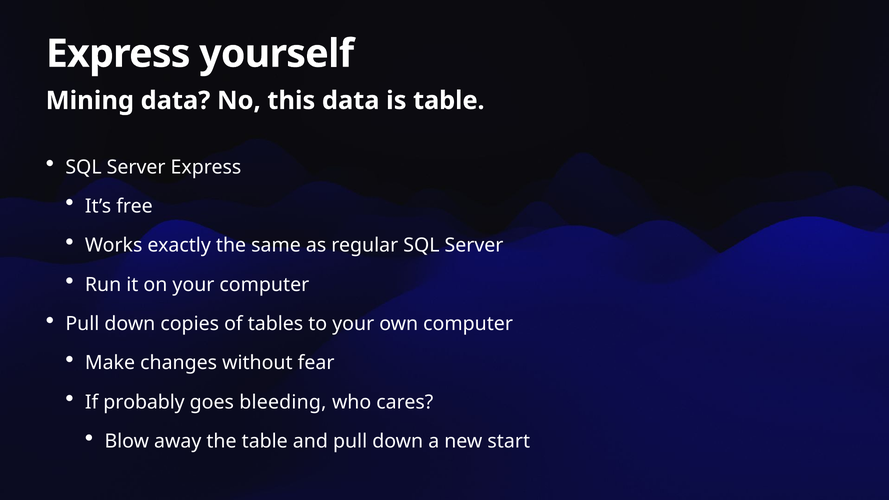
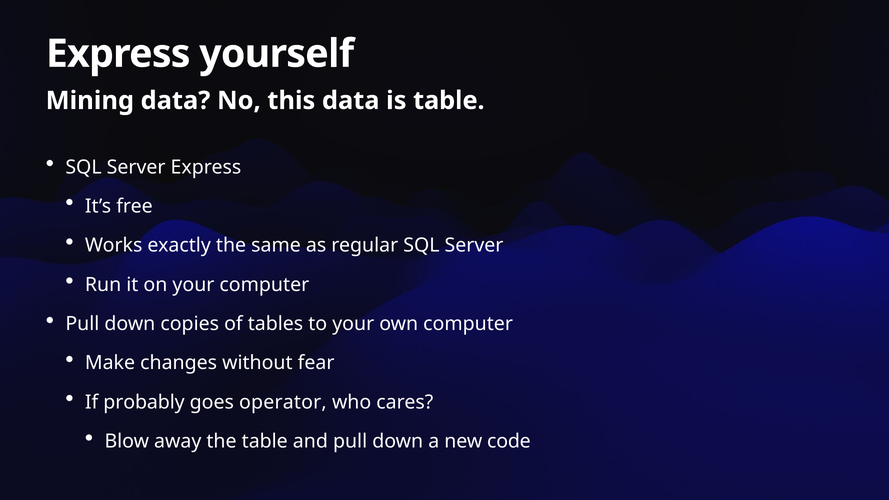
bleeding: bleeding -> operator (283, 402)
start: start -> code (509, 441)
